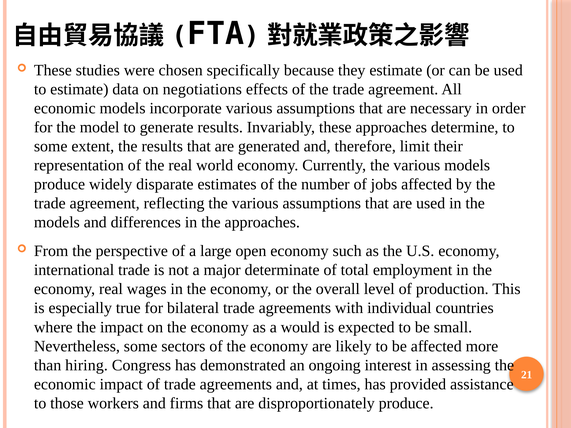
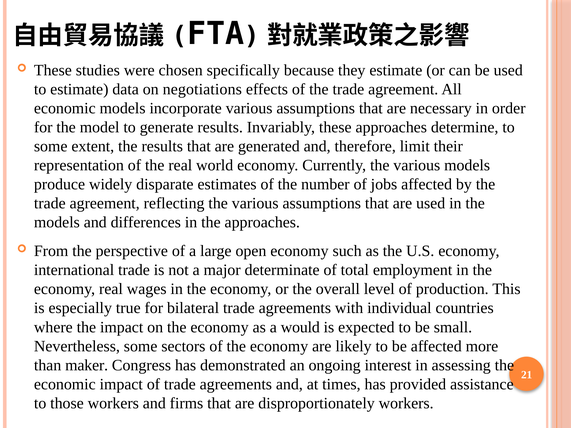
hiring: hiring -> maker (87, 365)
disproportionately produce: produce -> workers (406, 403)
